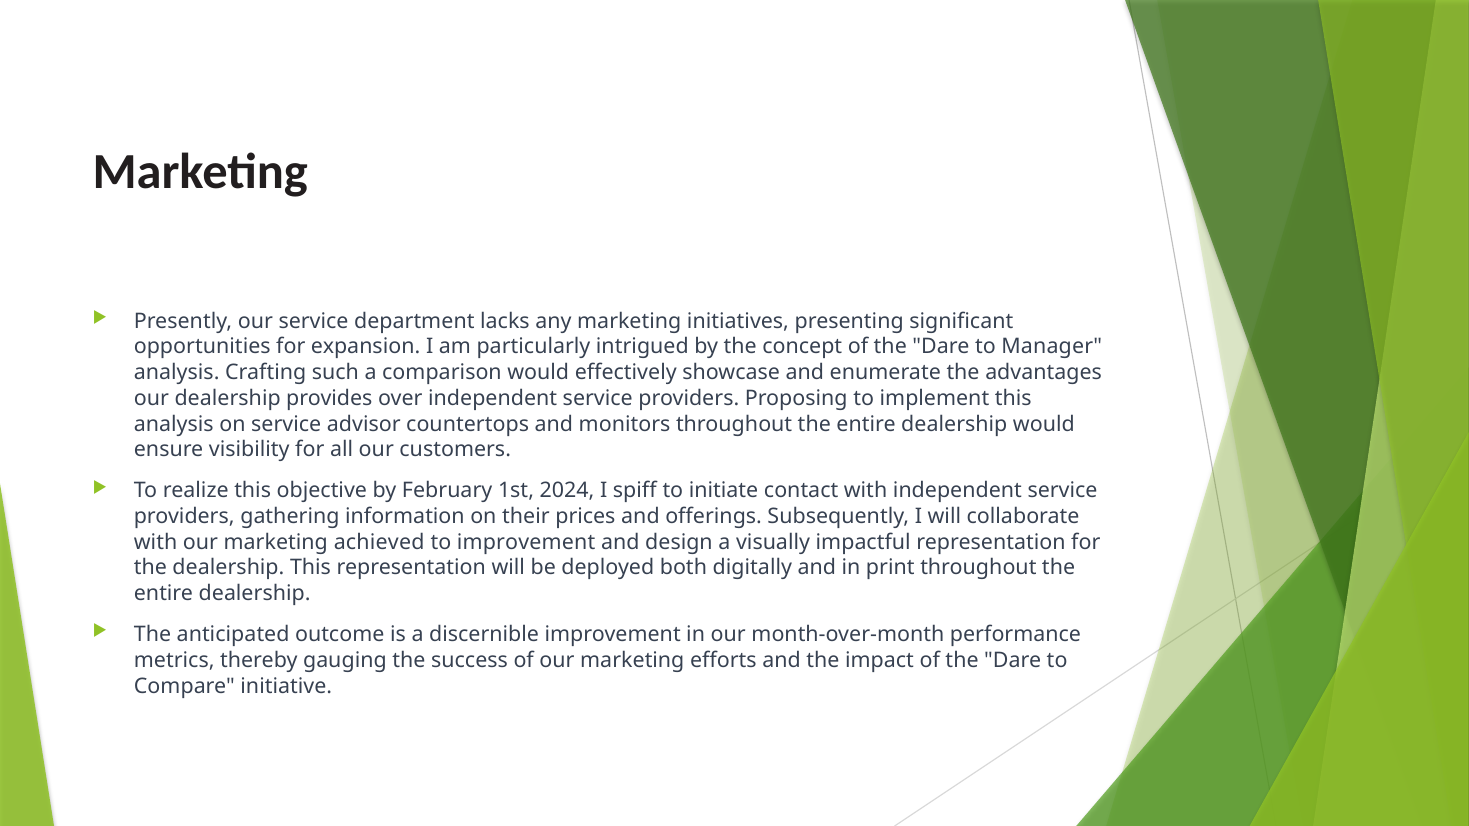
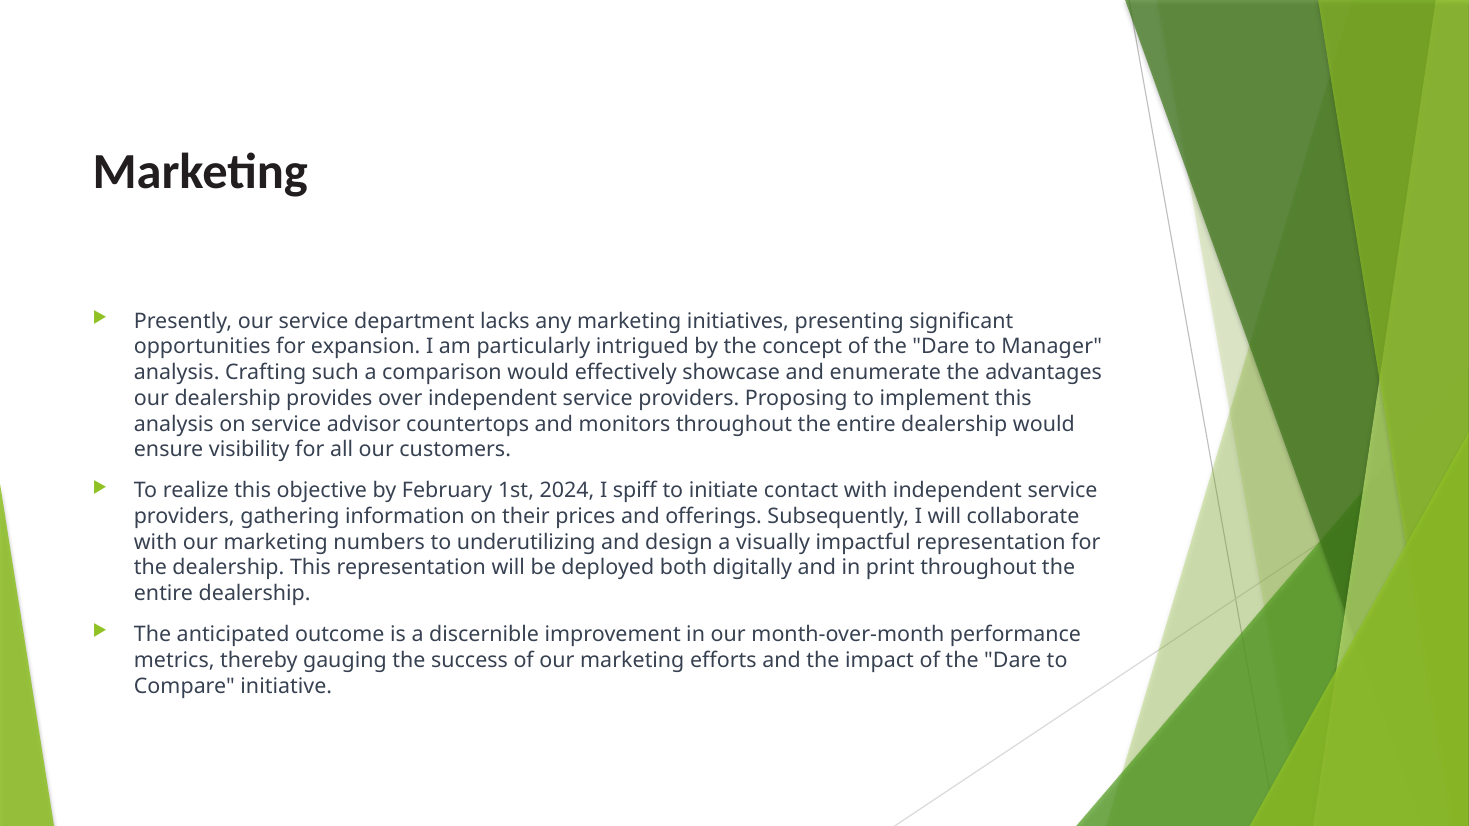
achieved: achieved -> numbers (379, 542)
to improvement: improvement -> underutilizing (526, 542)
